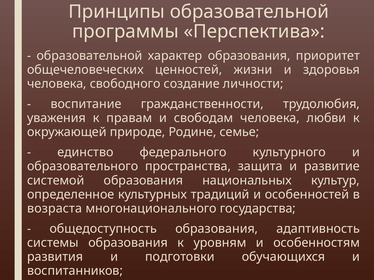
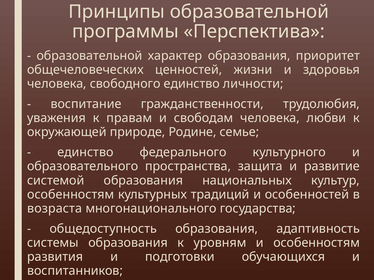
свободного создание: создание -> единство (192, 84)
определенное: определенное -> особенностям (71, 195)
